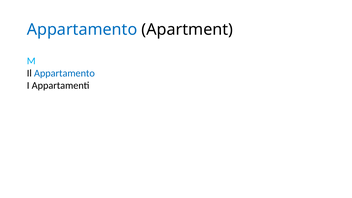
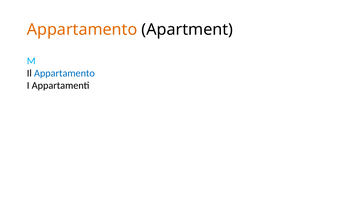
Appartamento colour: blue -> orange (82, 30)
